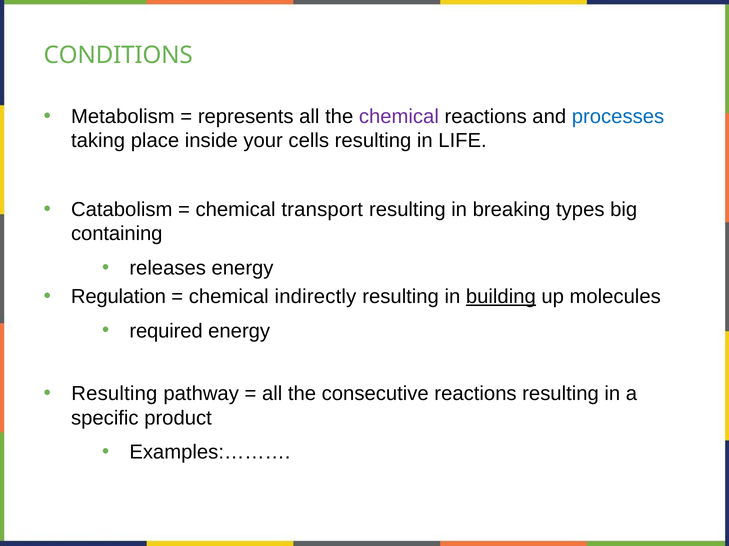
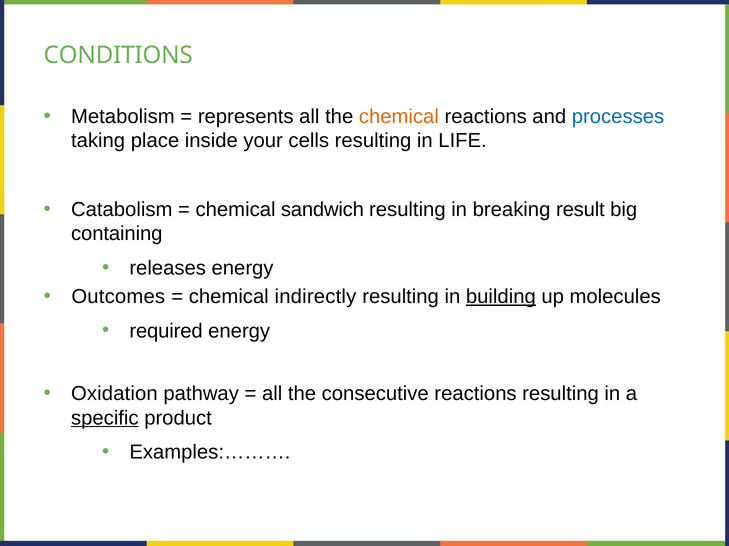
chemical colour: purple -> orange (399, 117)
transport: transport -> sandwich (322, 210)
types: types -> result (580, 210)
Regulation: Regulation -> Outcomes (118, 297)
Resulting: Resulting -> Oxidation (114, 394)
specific underline: none -> present (105, 418)
